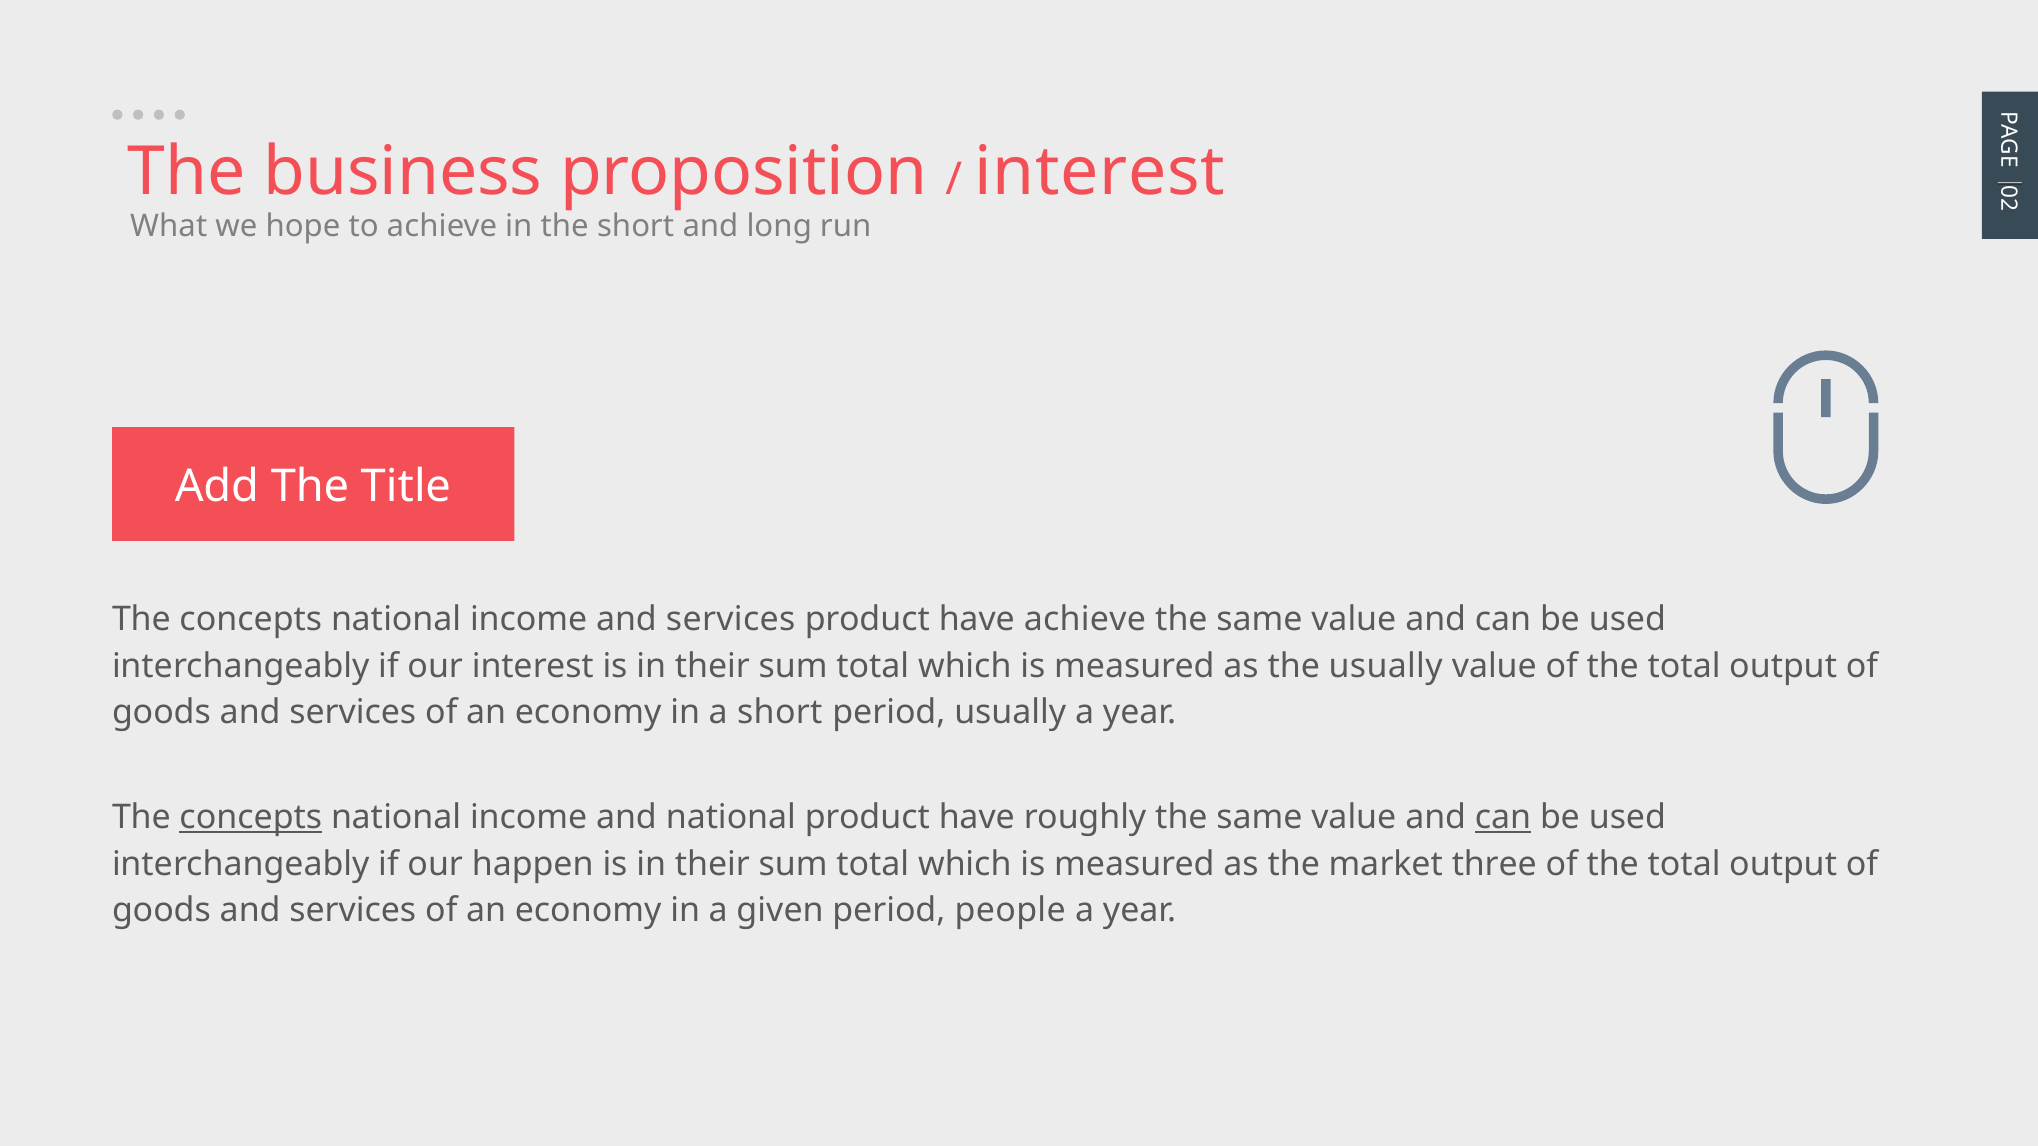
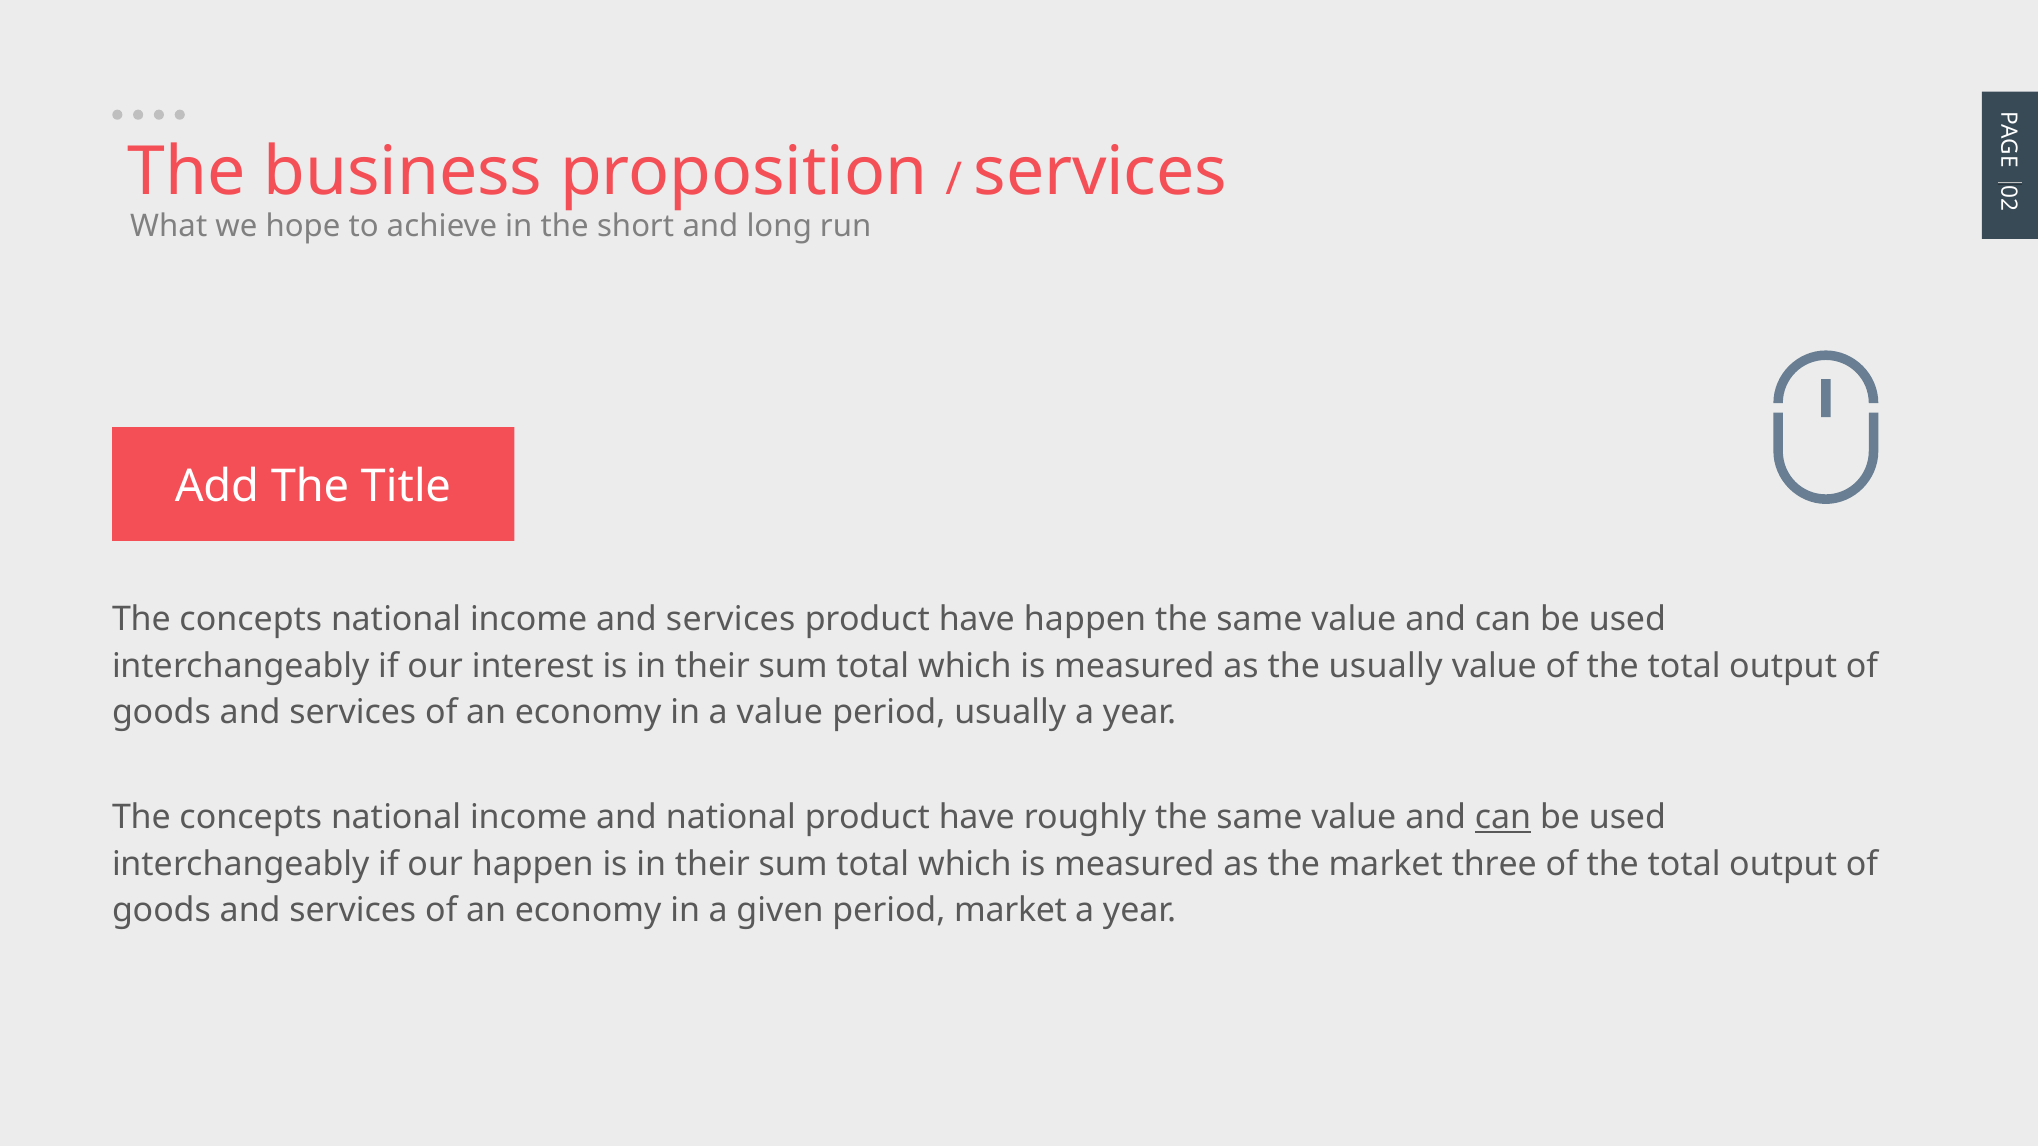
interest: interest -> services (1100, 172)
have achieve: achieve -> happen (1085, 620)
a short: short -> value (780, 713)
concepts underline: present -> none (251, 818)
period people: people -> market (1011, 911)
